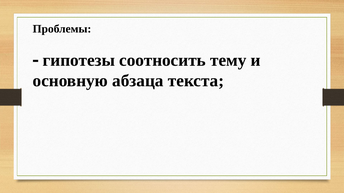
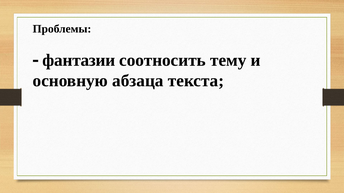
гипотезы: гипотезы -> фантазии (79, 60)
